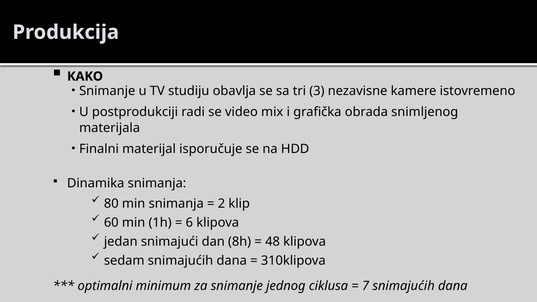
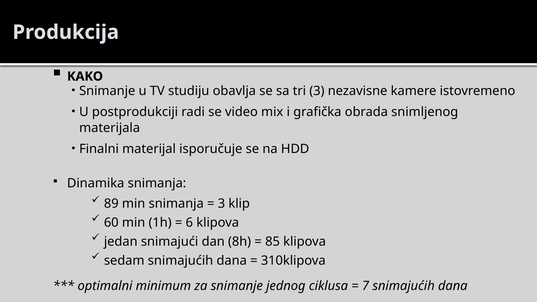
80: 80 -> 89 (111, 204)
2: 2 -> 3 (221, 204)
48: 48 -> 85 (273, 242)
